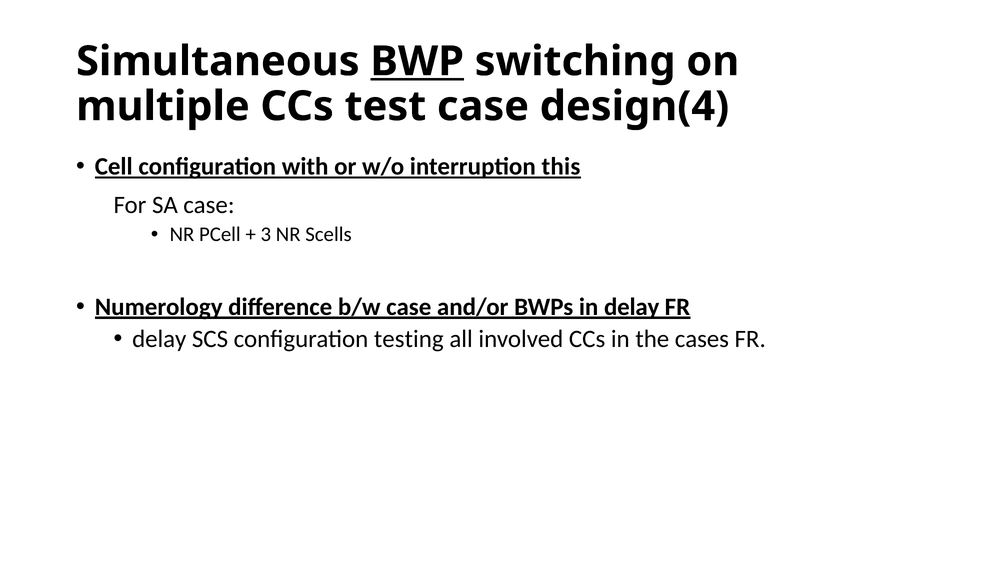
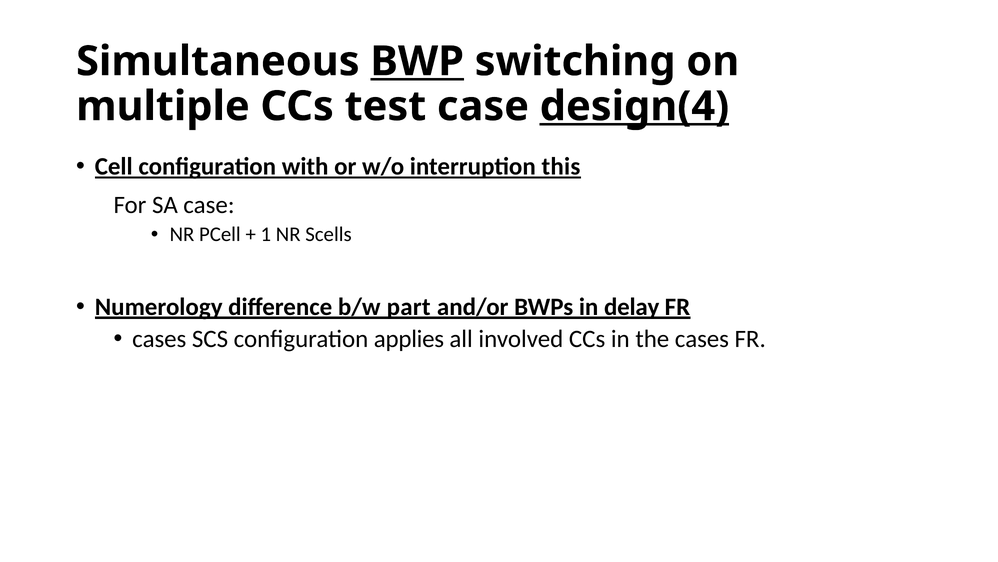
design(4 underline: none -> present (634, 106)
3: 3 -> 1 (266, 234)
b/w case: case -> part (409, 307)
delay: delay -> cases (159, 339)
testing: testing -> applies (409, 339)
